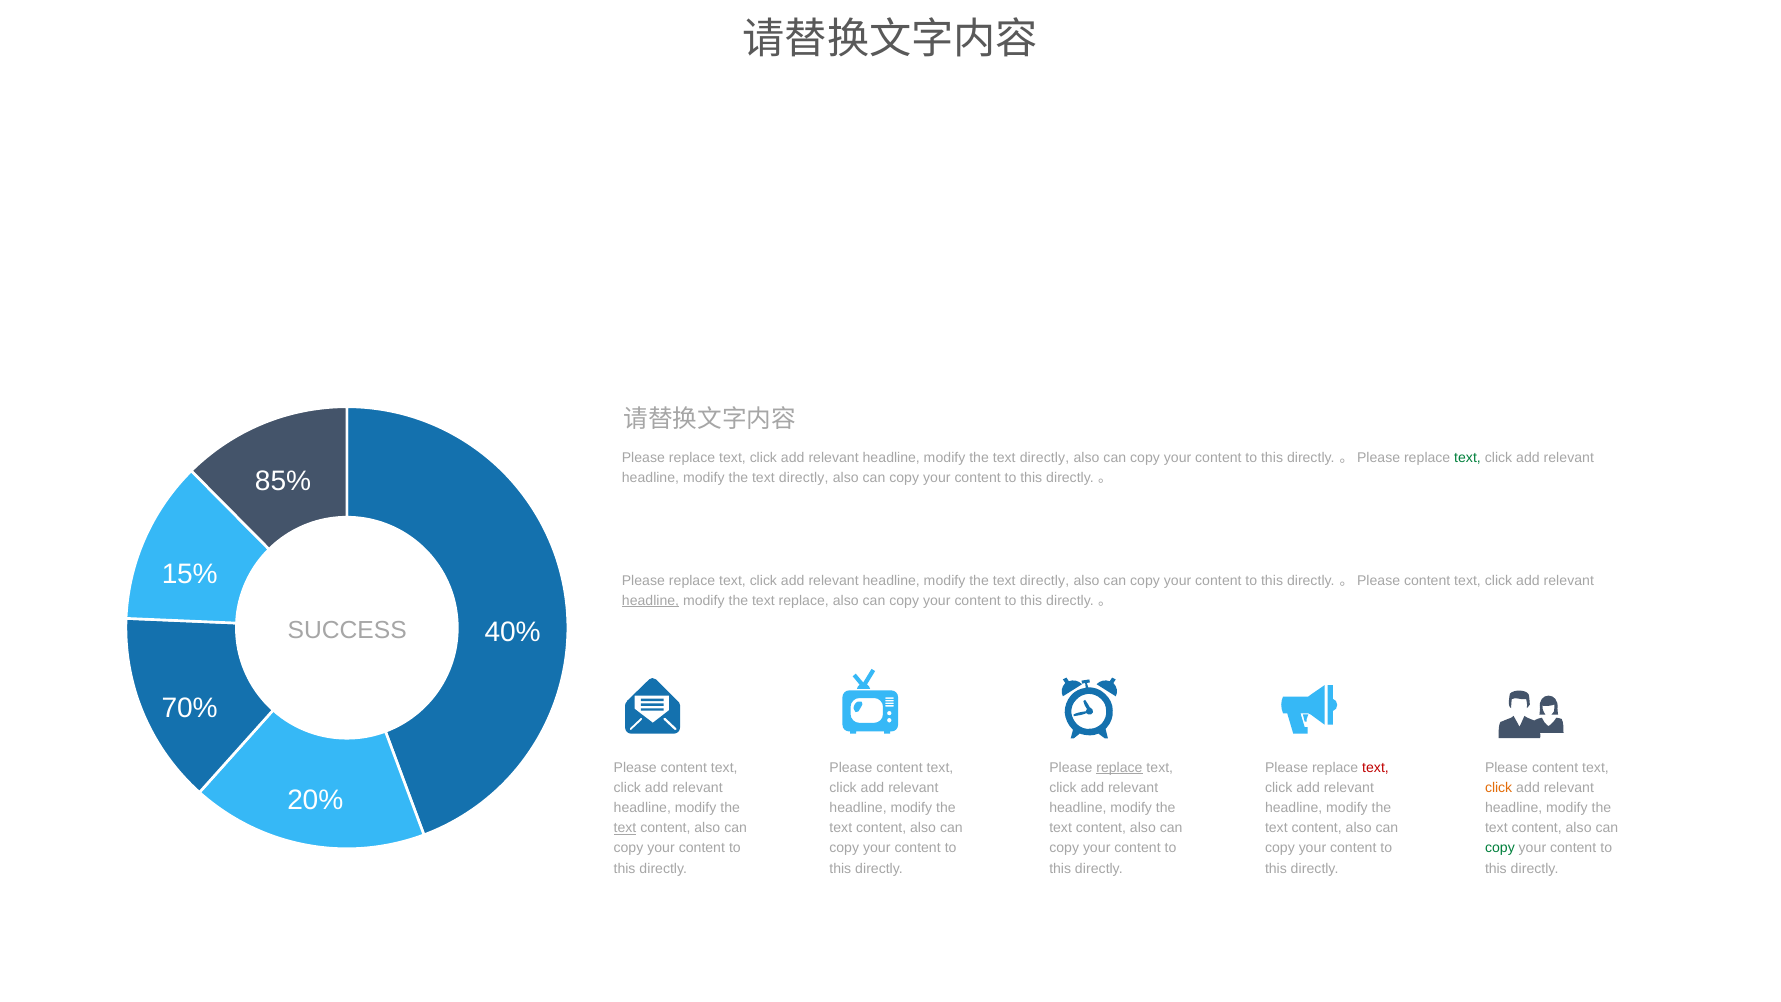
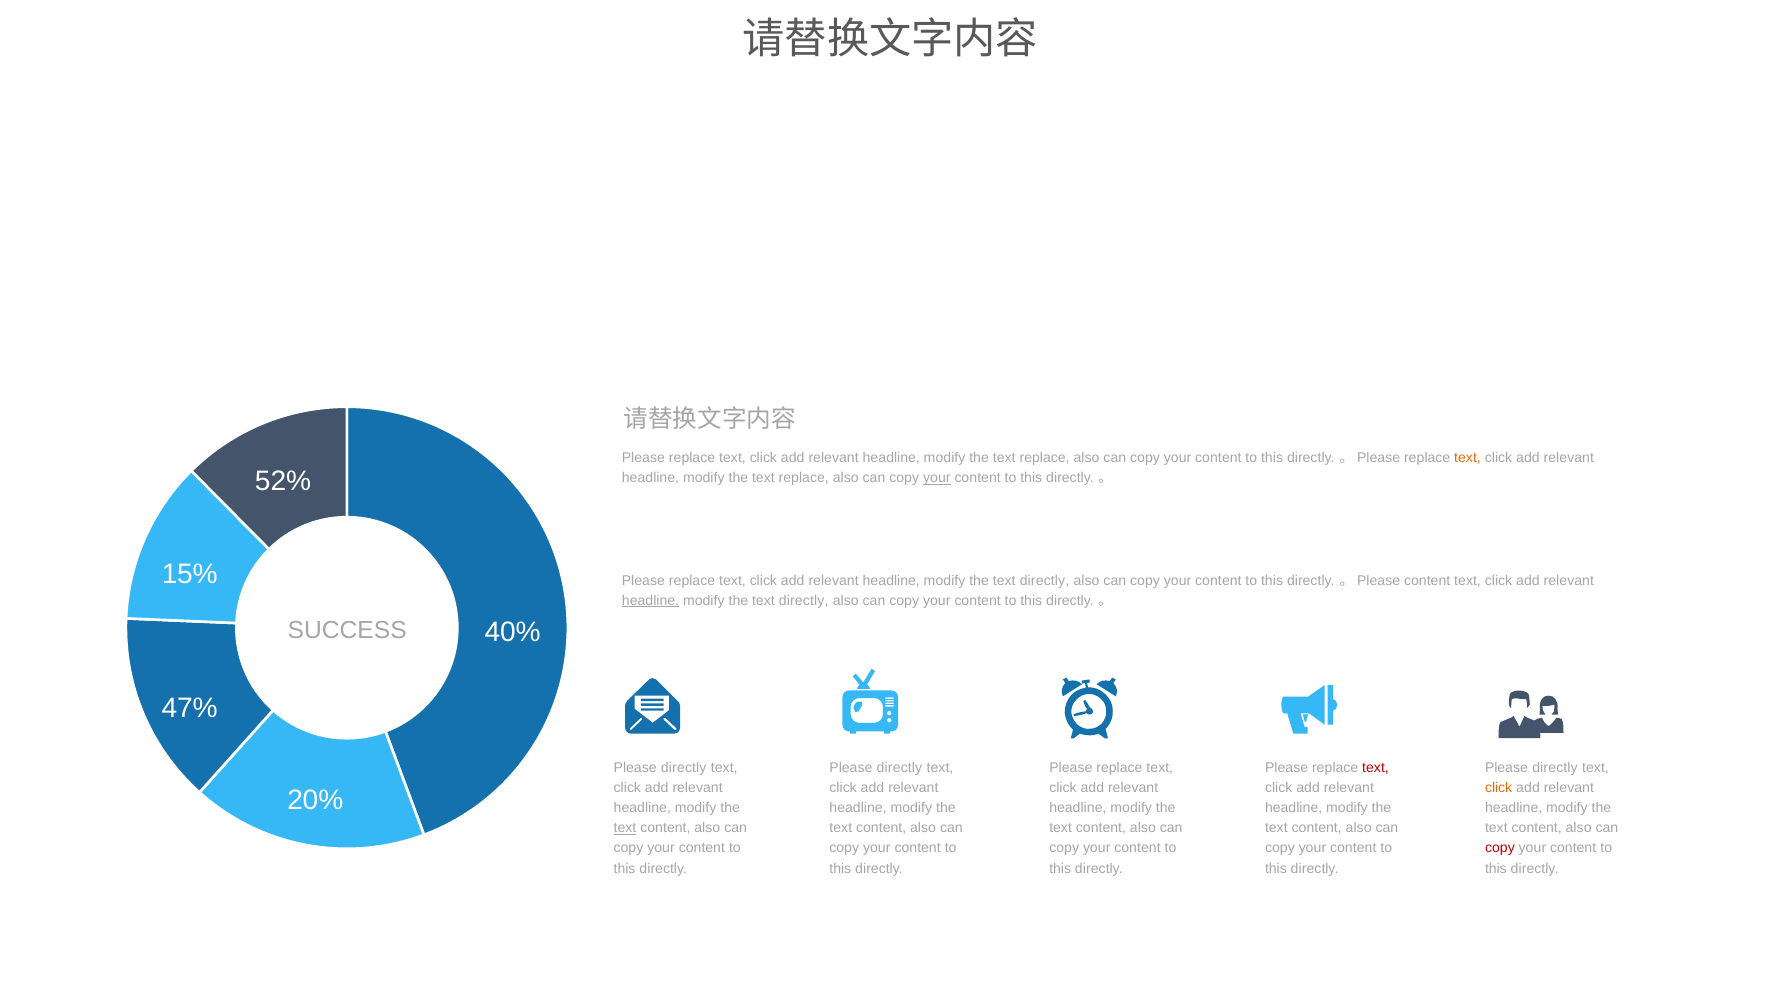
directly: directly -> replace (1045, 458)
text colour: green -> orange (1468, 458)
85%: 85% -> 52% (283, 482)
directly: directly -> replace (804, 478)
your underline: none -> present (937, 478)
replace: replace -> directly (804, 601)
70%: 70% -> 47% (190, 708)
content: content -> directly (684, 767)
content: content -> directly (900, 767)
replace underline: present -> none (1119, 767)
content: content -> directly (1555, 767)
copy colour: green -> red (1500, 848)
